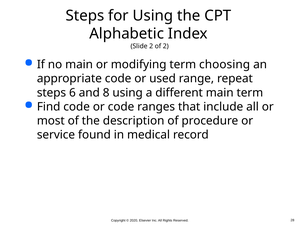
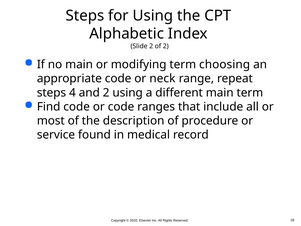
used: used -> neck (162, 79)
6: 6 -> 4 (72, 93)
and 8: 8 -> 2 (106, 93)
